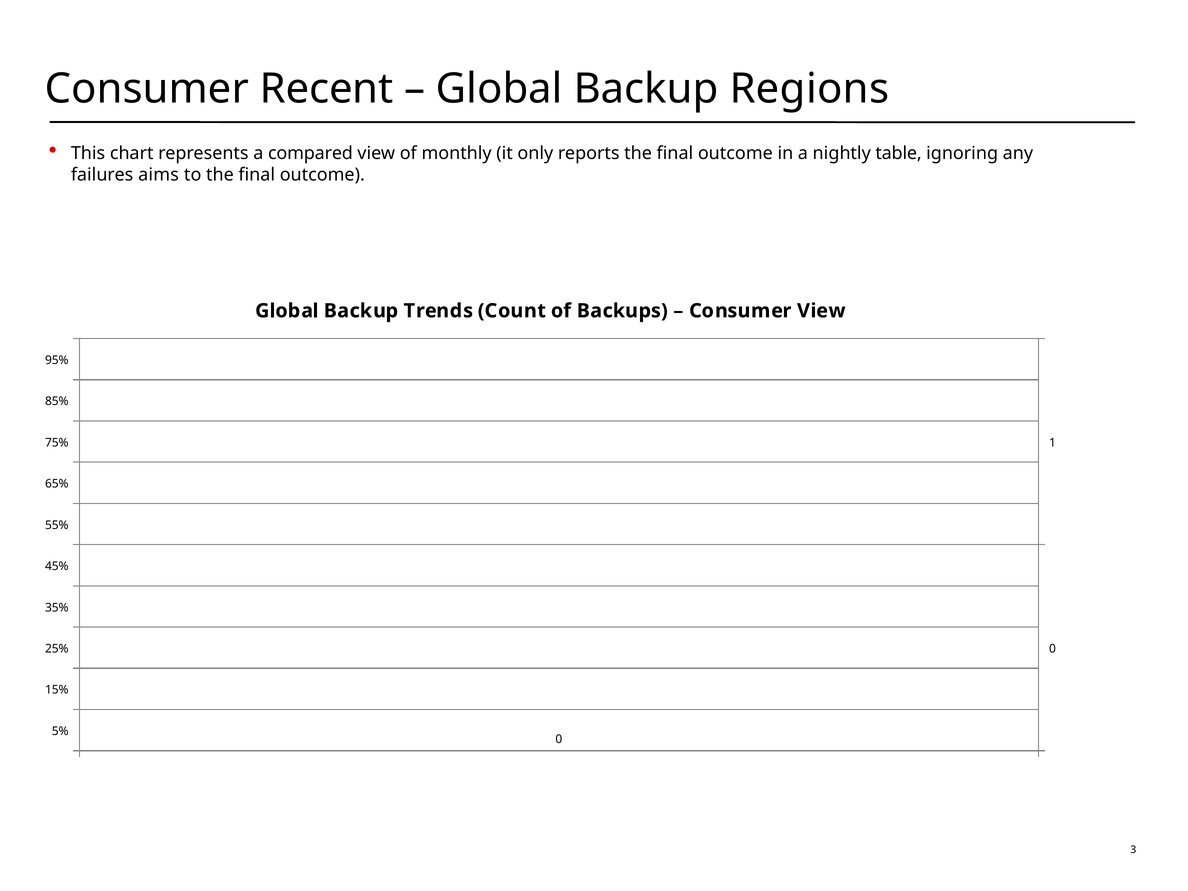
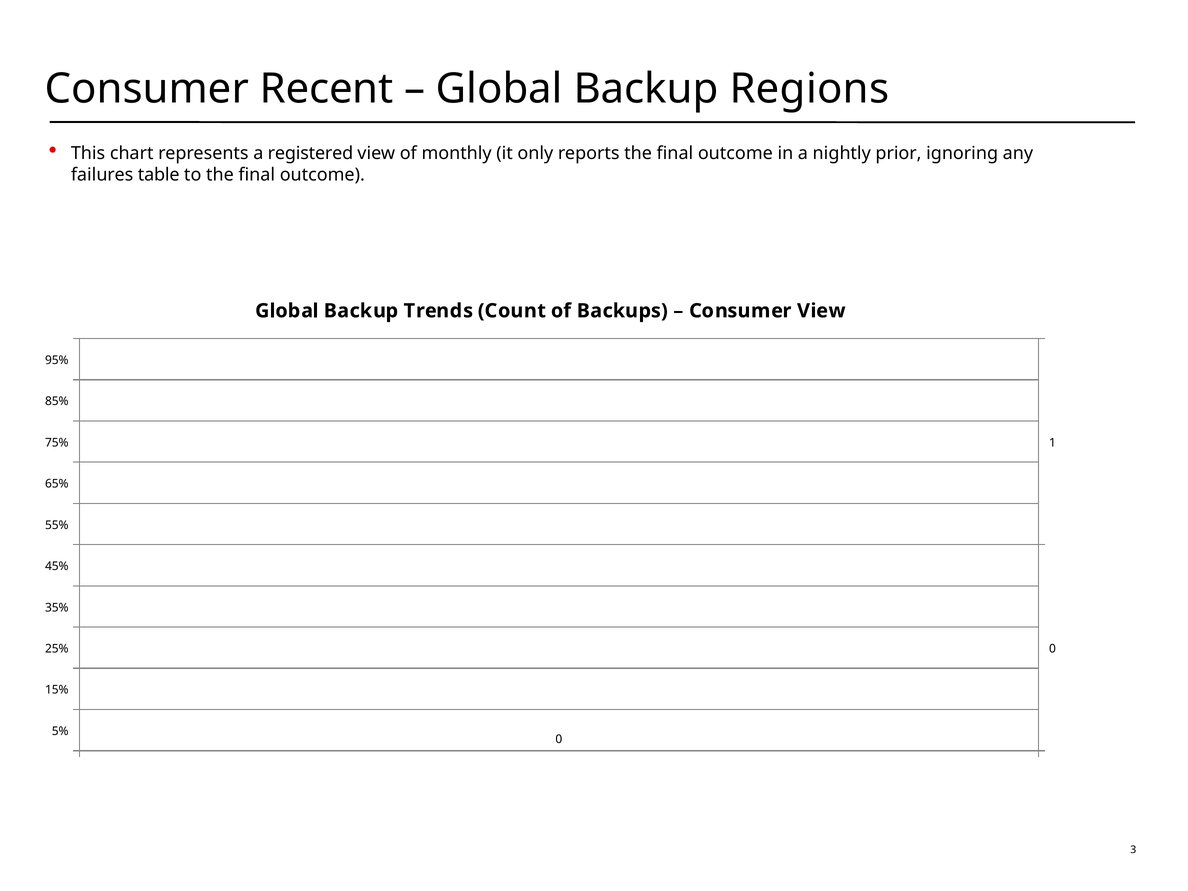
compared: compared -> registered (310, 153)
table: table -> prior (899, 153)
aims: aims -> table (159, 175)
